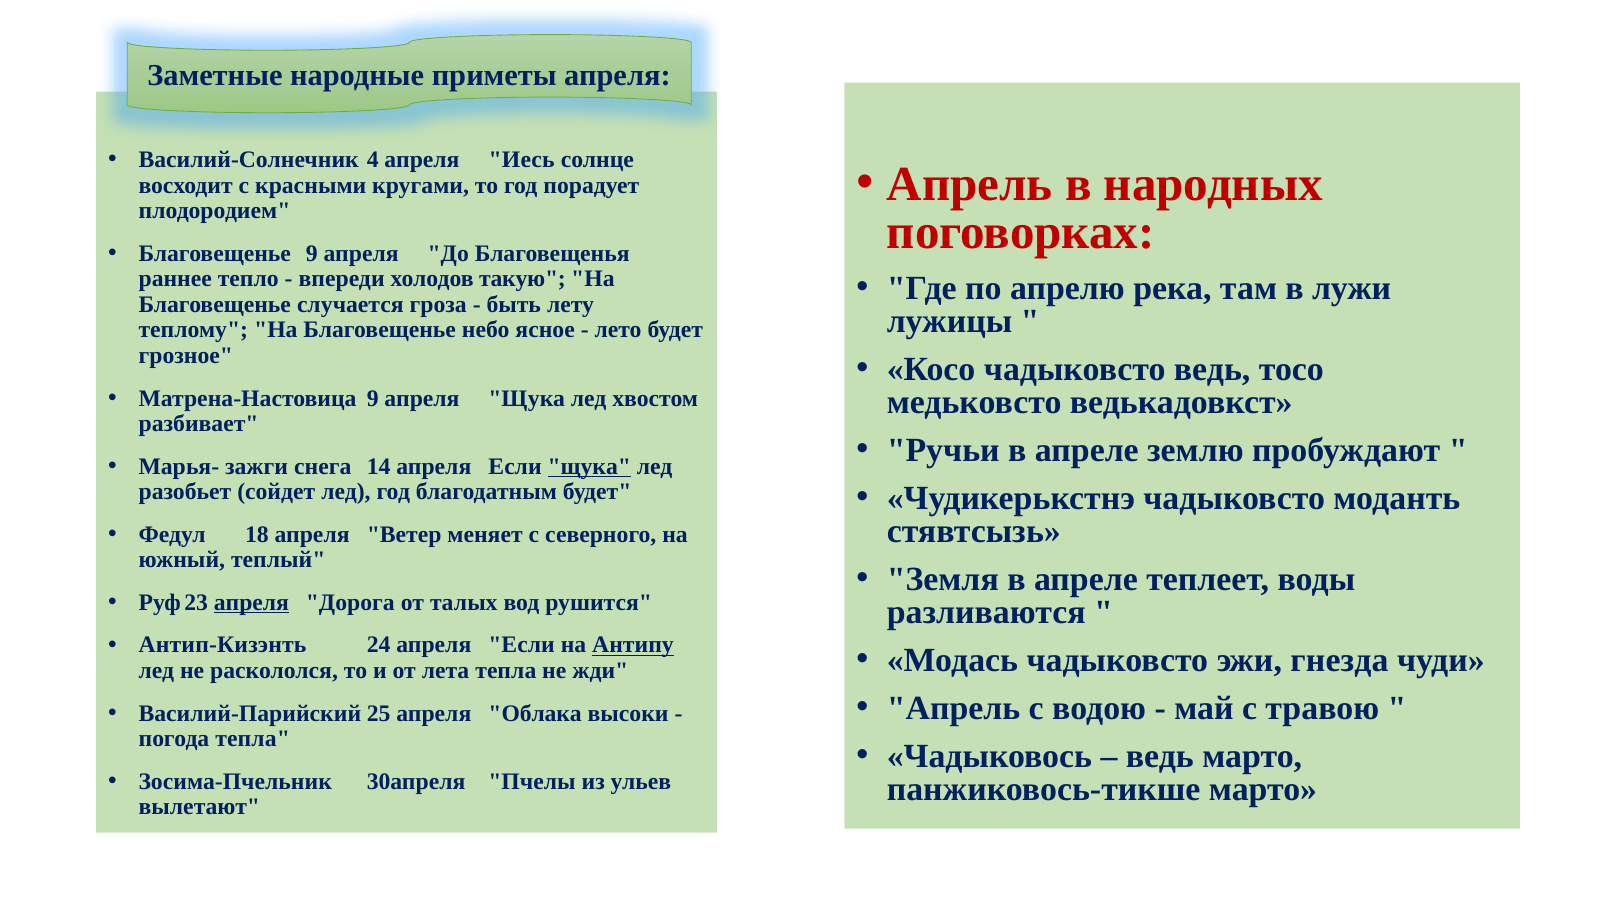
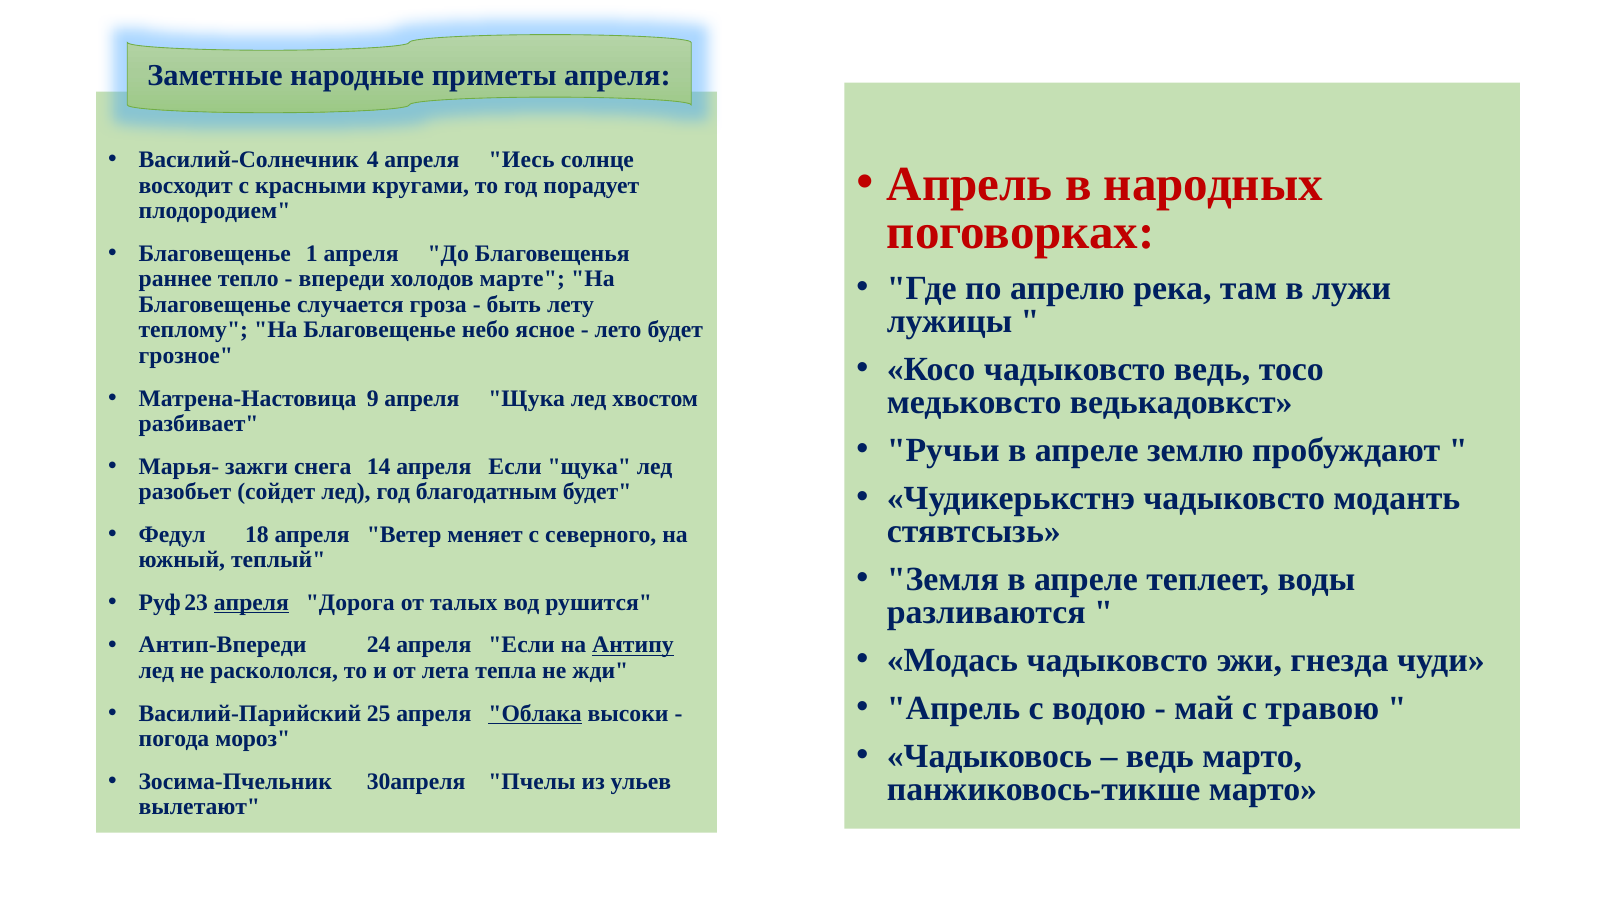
Благовещенье 9: 9 -> 1 (312, 253)
такую: такую -> марте (522, 279)
щука underline: present -> none (589, 466)
Антип-Кизэнть: Антип-Кизэнть -> Антип-Впереди (223, 645)
Облака underline: none -> present (535, 713)
погода тепла: тепла -> мороз (253, 739)
